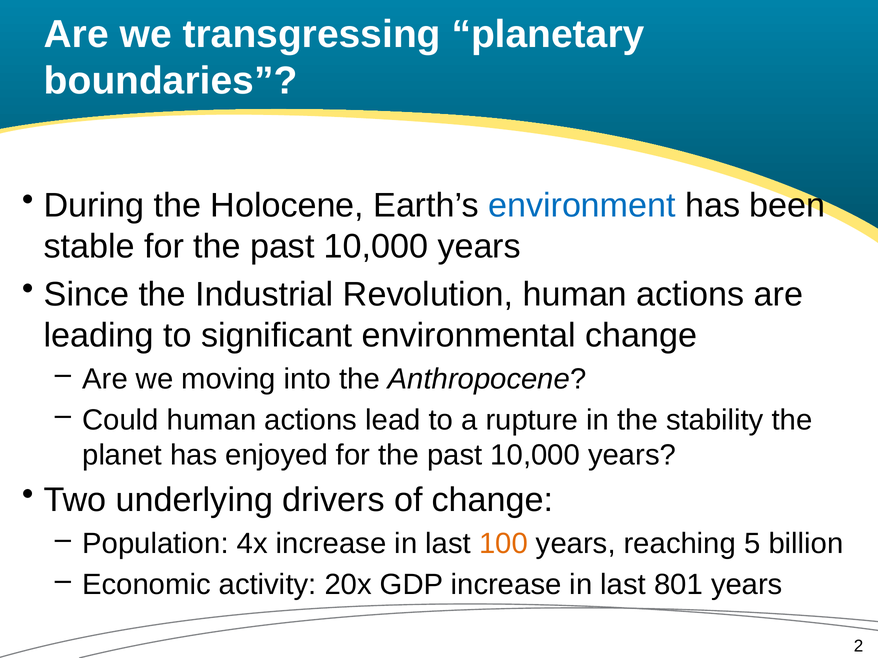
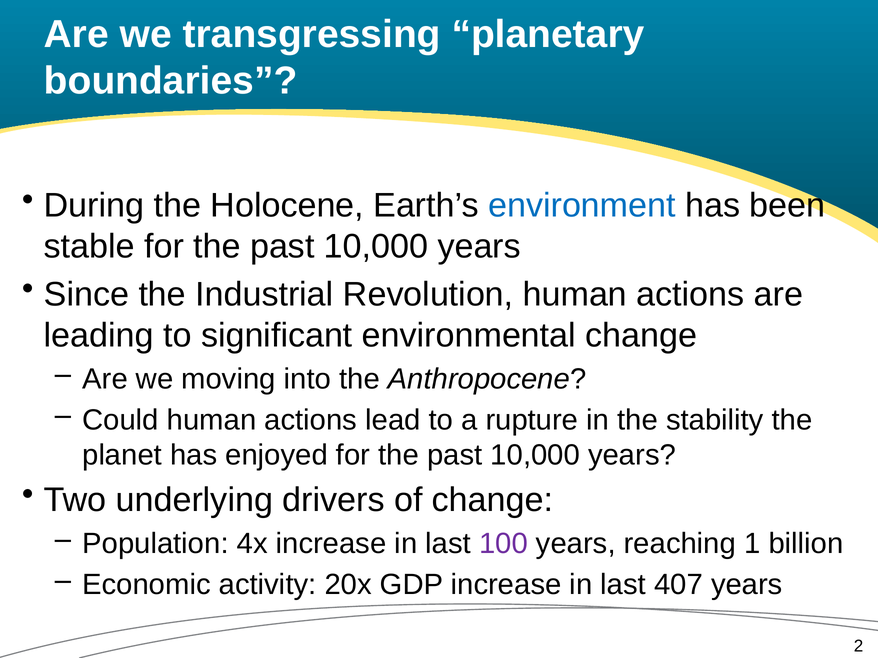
100 colour: orange -> purple (503, 544)
5: 5 -> 1 (752, 544)
801: 801 -> 407 (678, 585)
